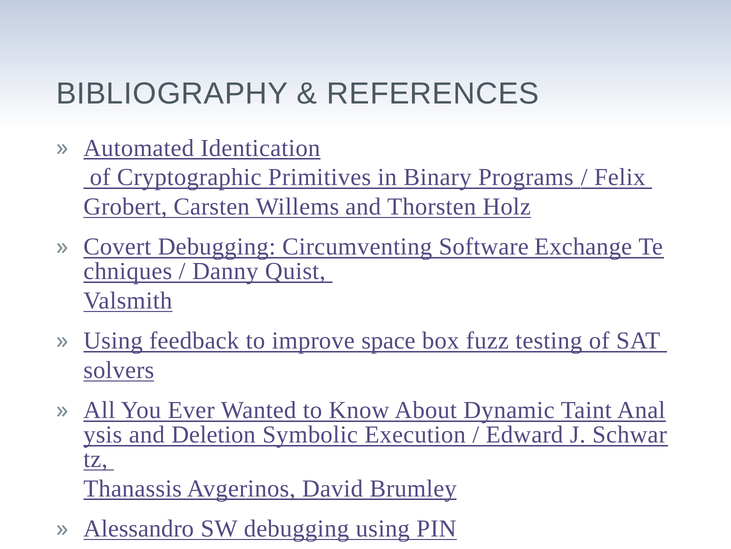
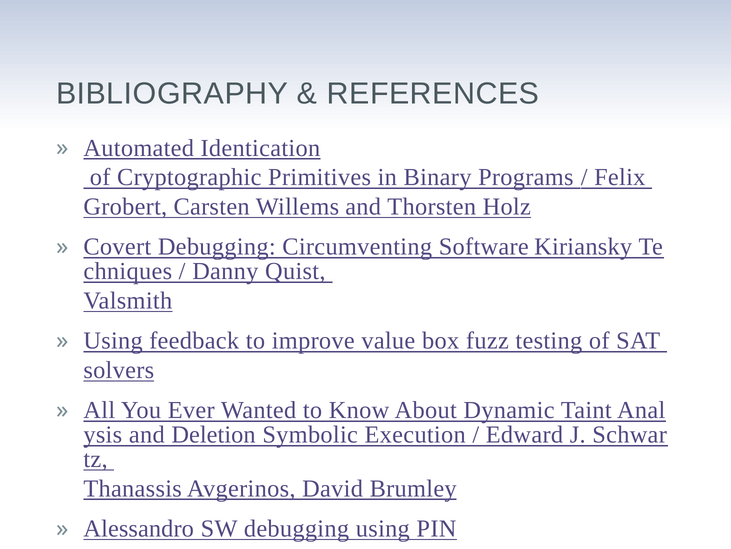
Exchange: Exchange -> Kiriansky (583, 247)
space: space -> value (388, 340)
